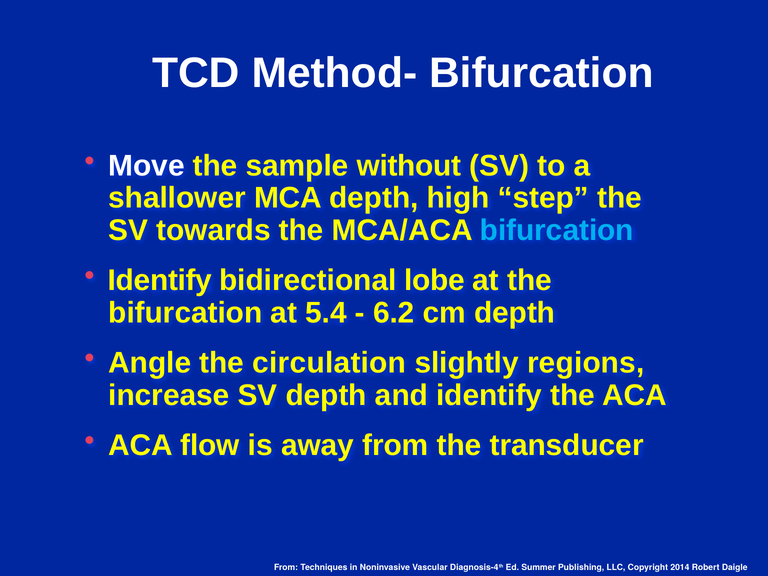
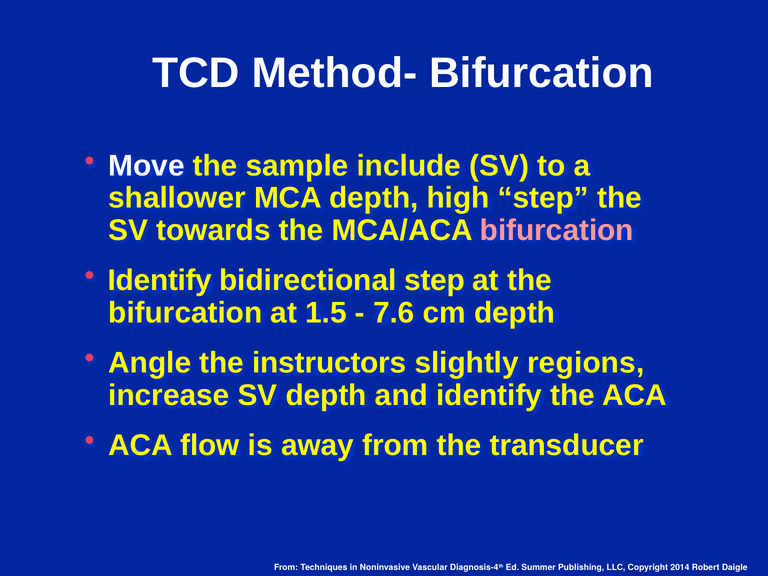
without: without -> include (409, 166)
bifurcation colour: light blue -> pink (557, 230)
bidirectional lobe: lobe -> step (435, 281)
5.4: 5.4 -> 1.5 (326, 313)
6.2: 6.2 -> 7.6 (394, 313)
circulation: circulation -> instructors (329, 363)
